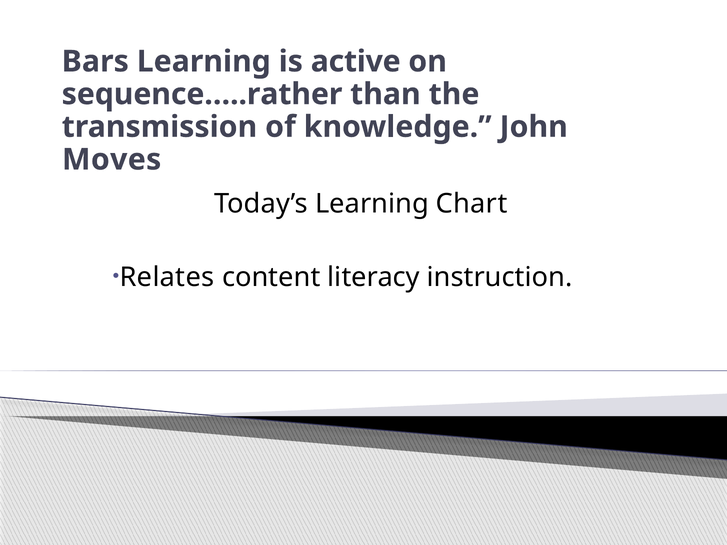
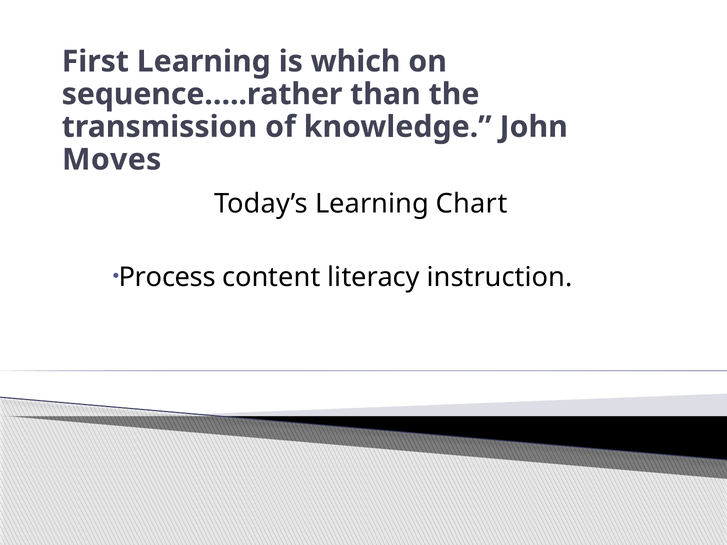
Bars: Bars -> First (95, 62)
active: active -> which (356, 62)
Relates: Relates -> Process (167, 277)
